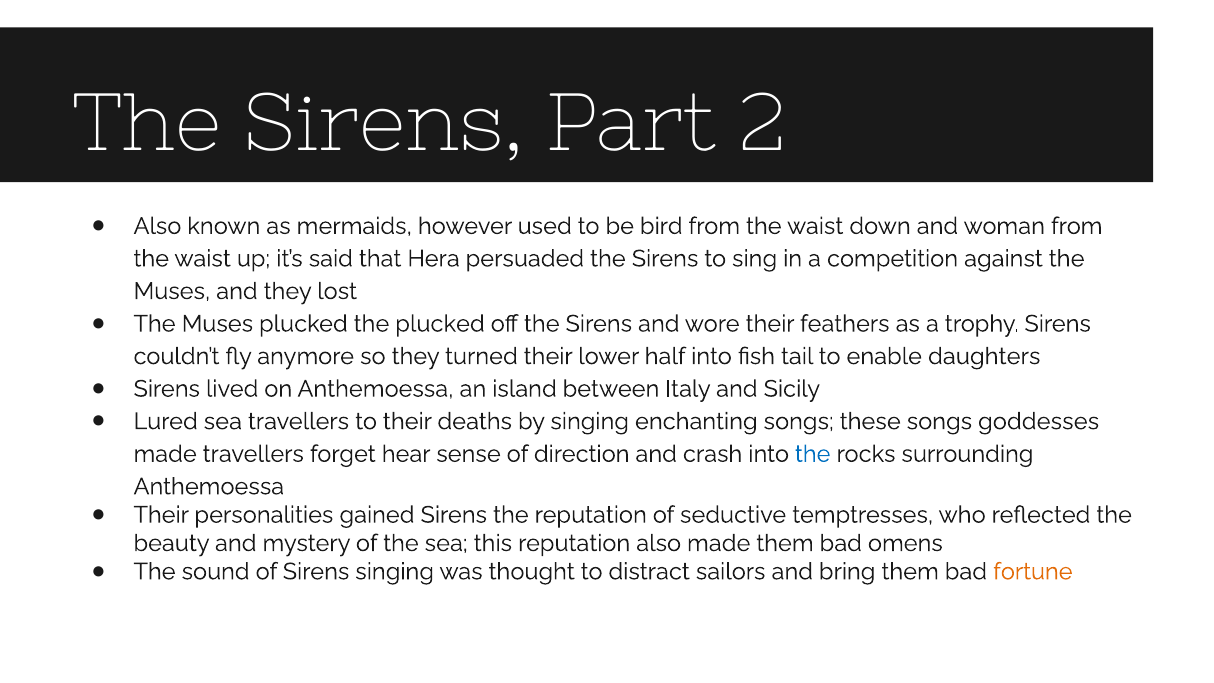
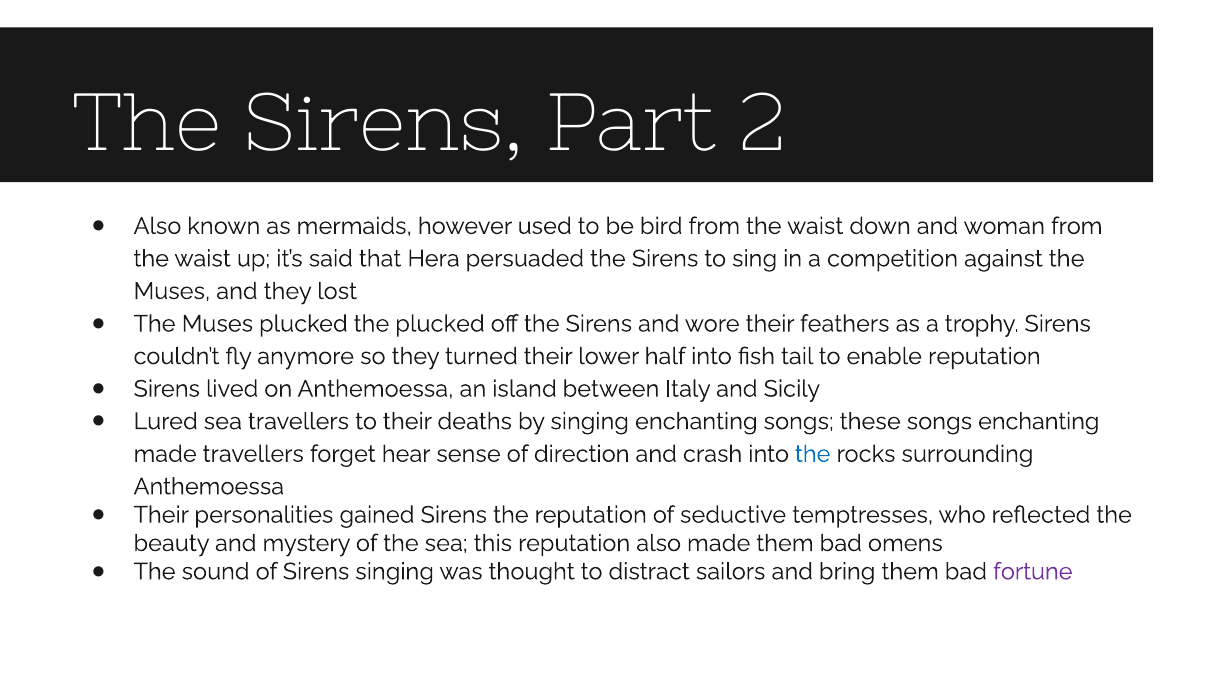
enable daughters: daughters -> reputation (984, 356)
songs goddesses: goddesses -> enchanting (1039, 421)
fortune colour: orange -> purple (1033, 571)
